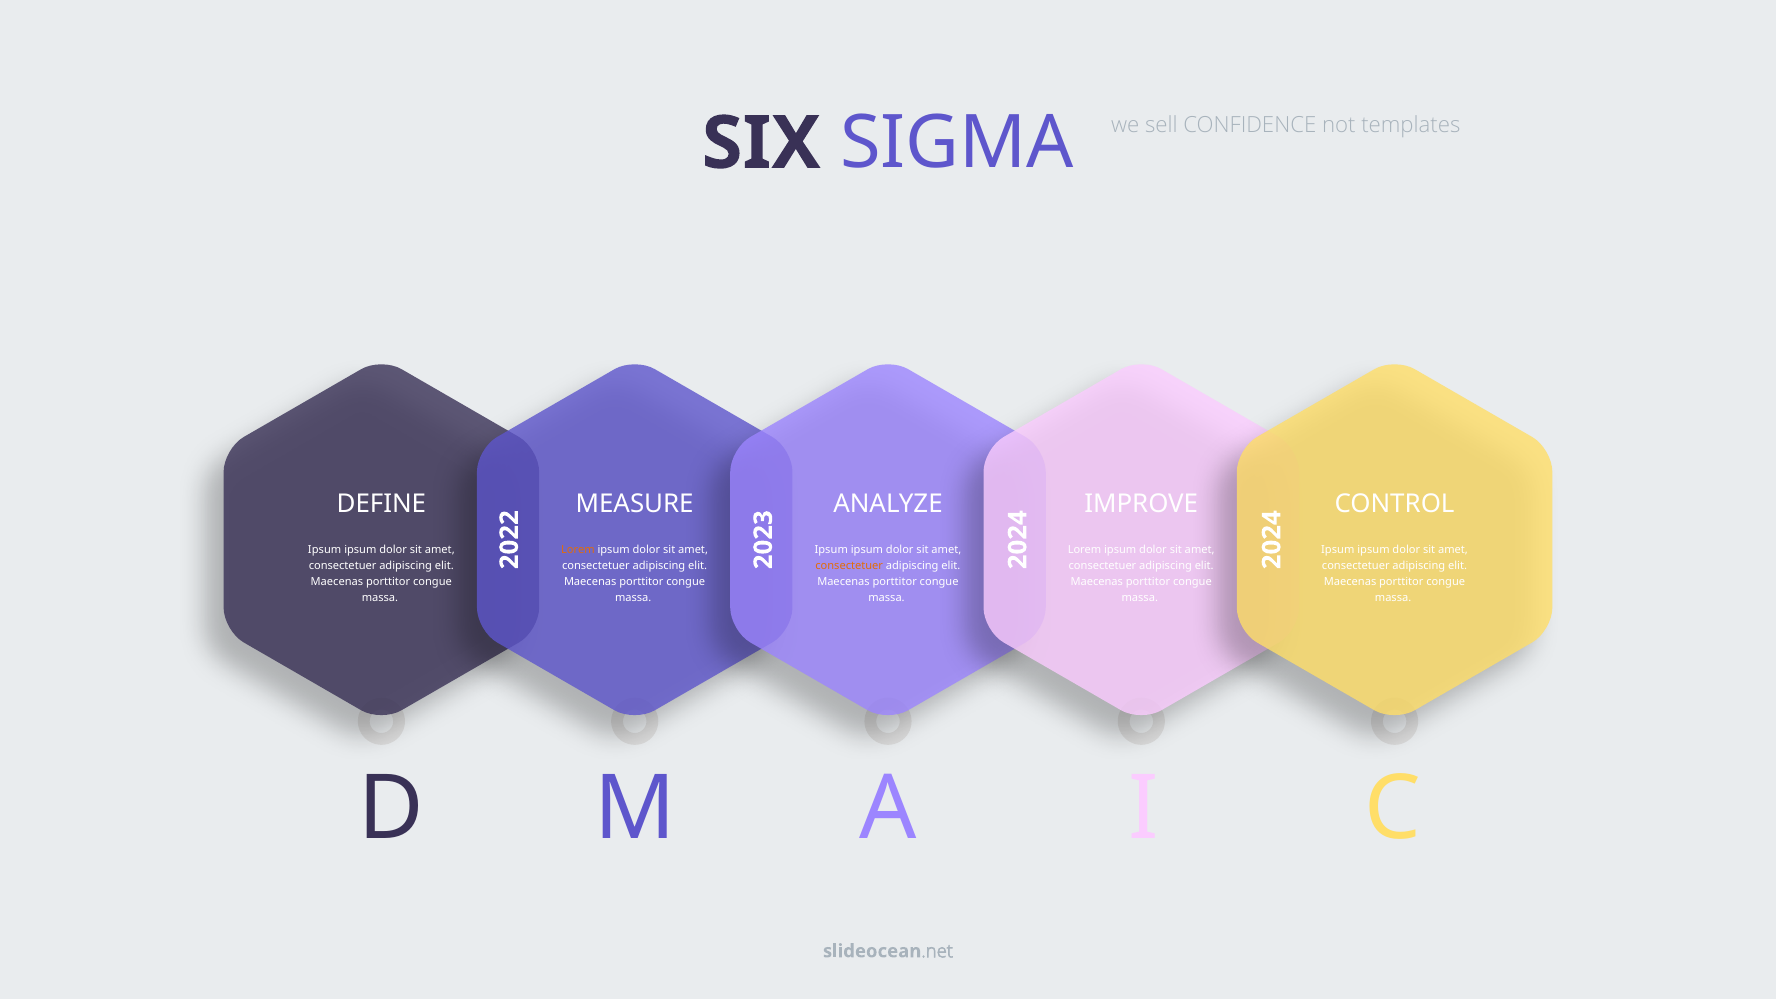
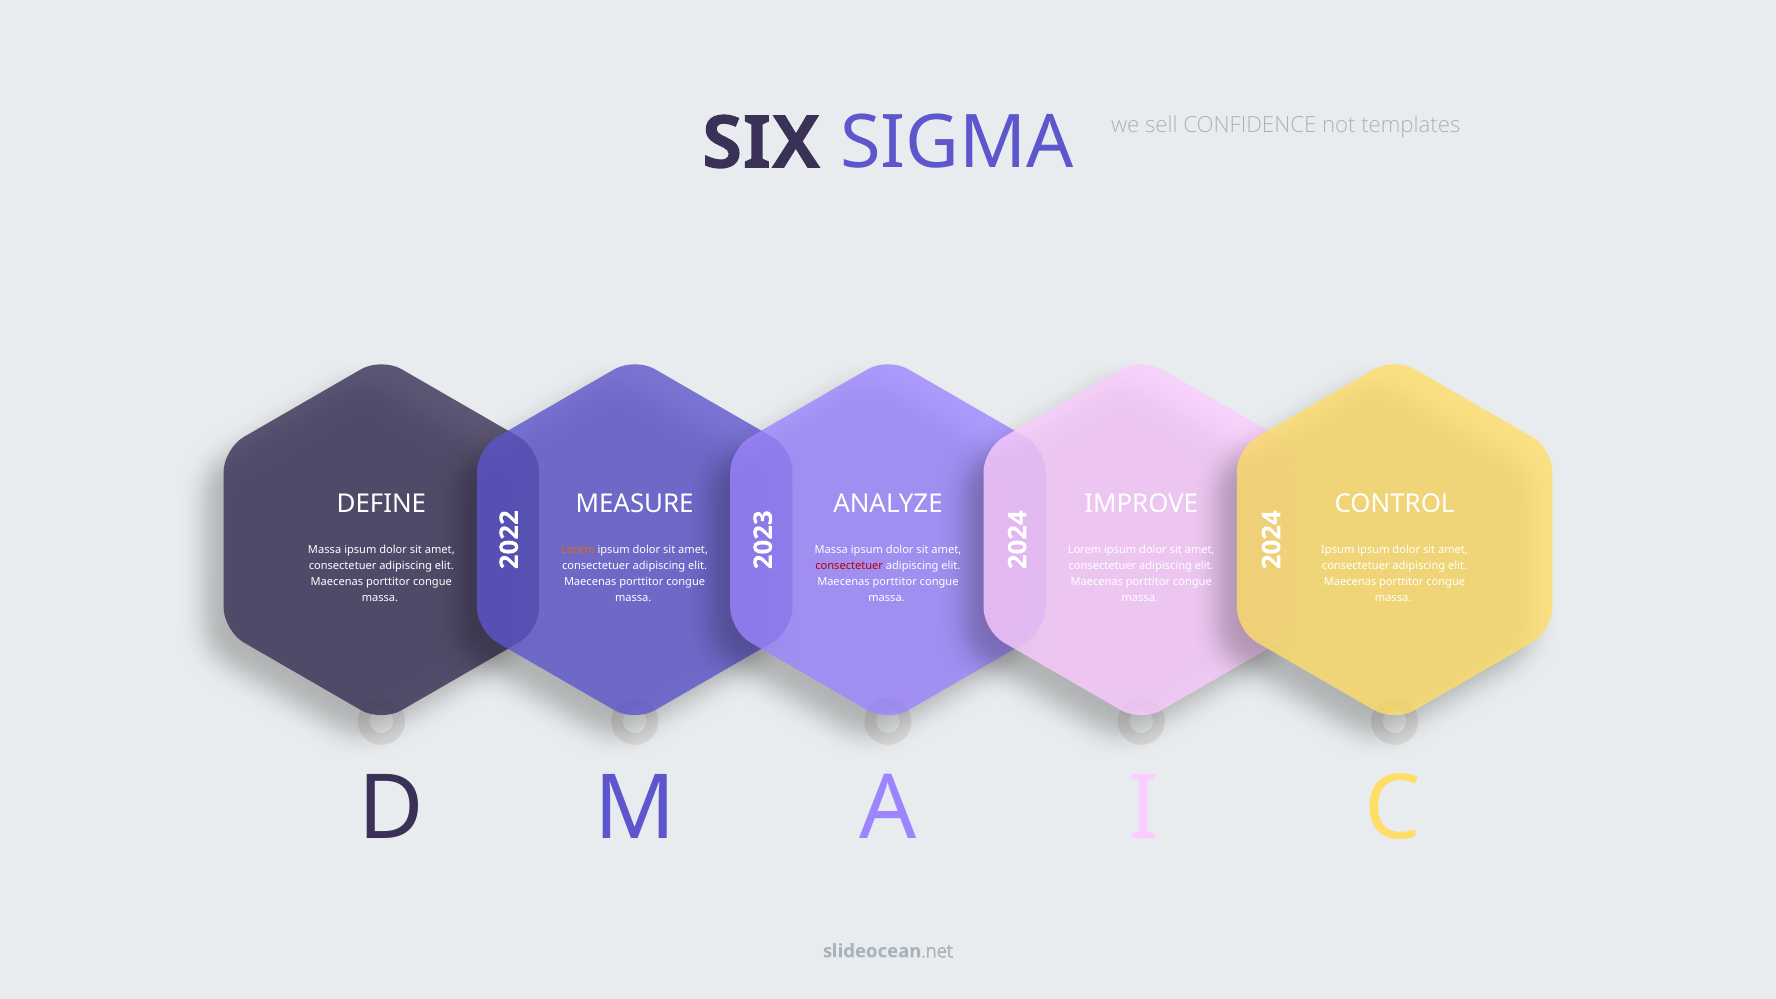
Ipsum: Ipsum -> Massa (325, 549)
Ipsum: Ipsum -> Massa (831, 549)
consectetuer colour: orange -> red (849, 565)
